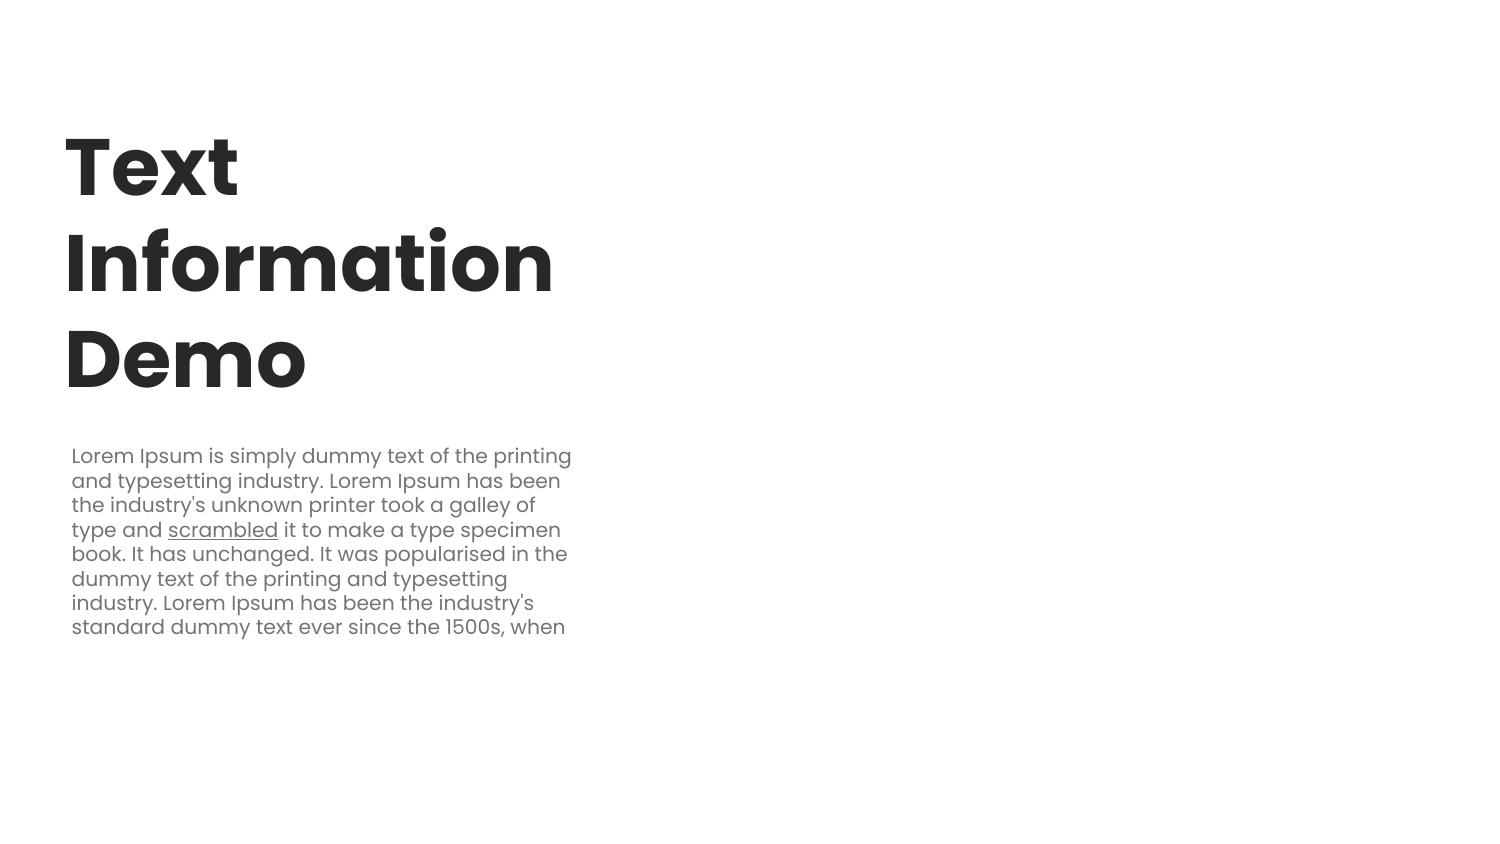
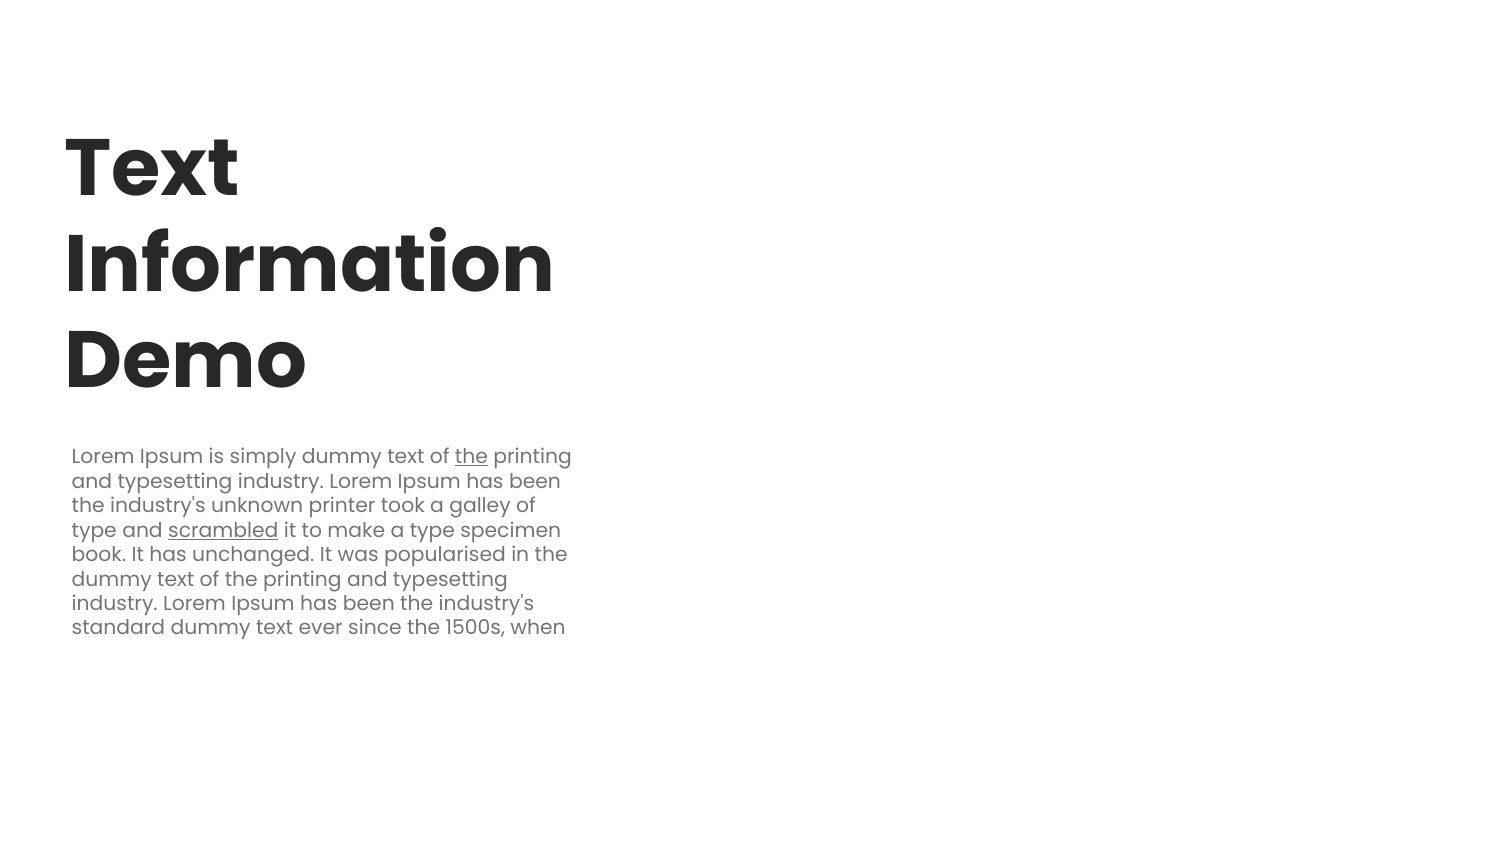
the underline: none -> present (471, 457)
